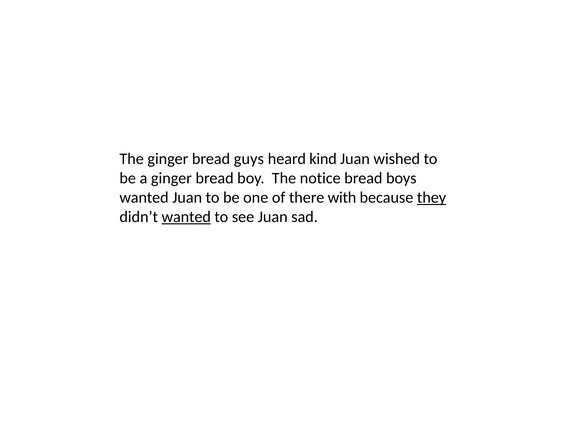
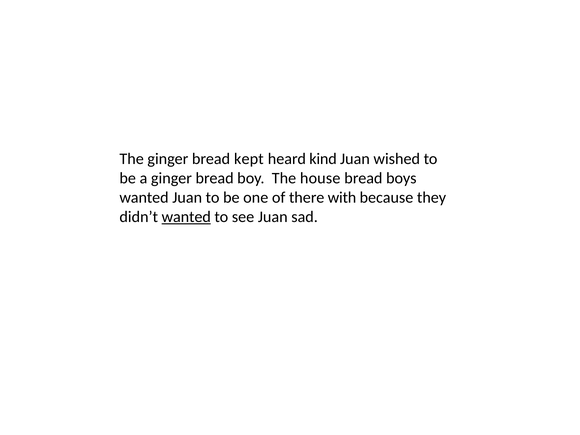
guys: guys -> kept (249, 159)
notice: notice -> house (320, 178)
they underline: present -> none (432, 197)
